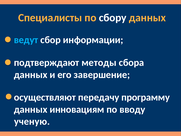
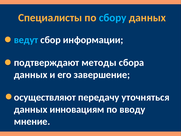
сбору colour: white -> light blue (113, 18)
программу: программу -> уточняться (146, 97)
ученую: ученую -> мнение (32, 121)
